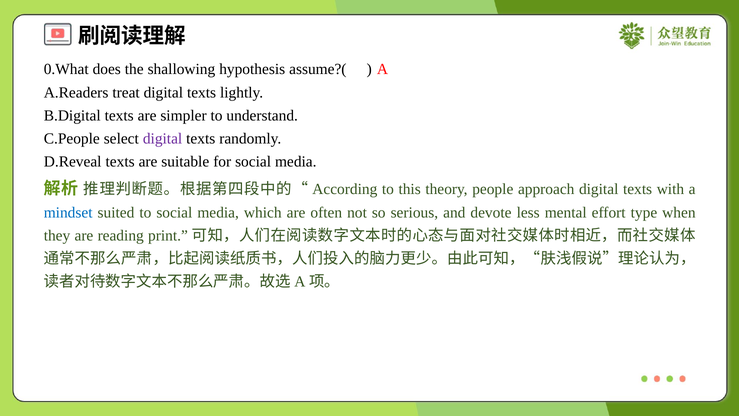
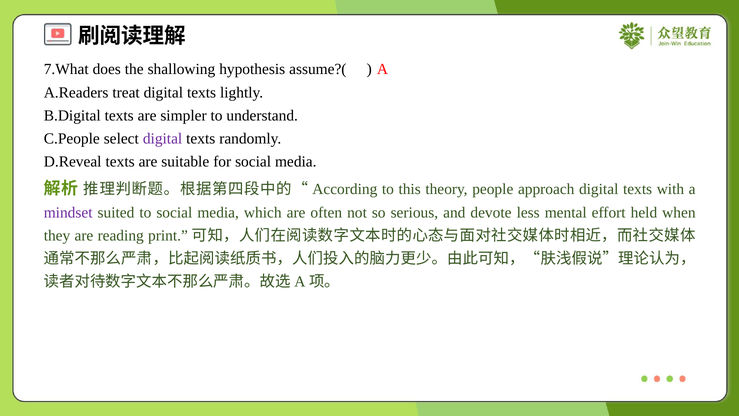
0.What: 0.What -> 7.What (66, 69)
mindset colour: blue -> purple (68, 212)
type: type -> held (644, 212)
